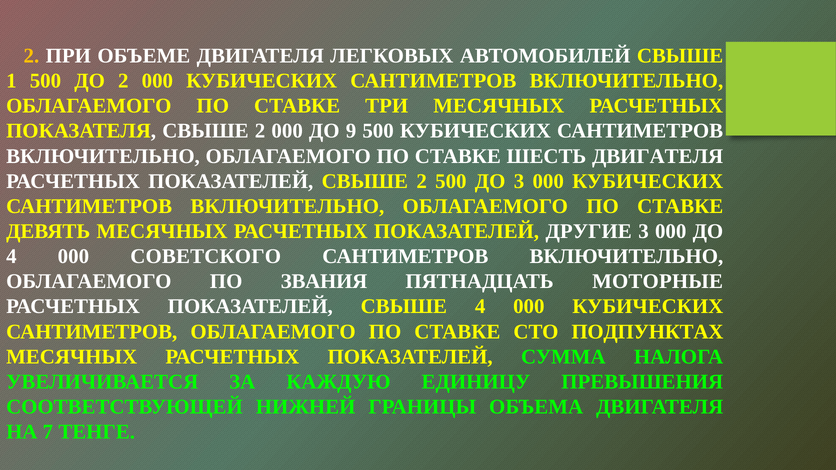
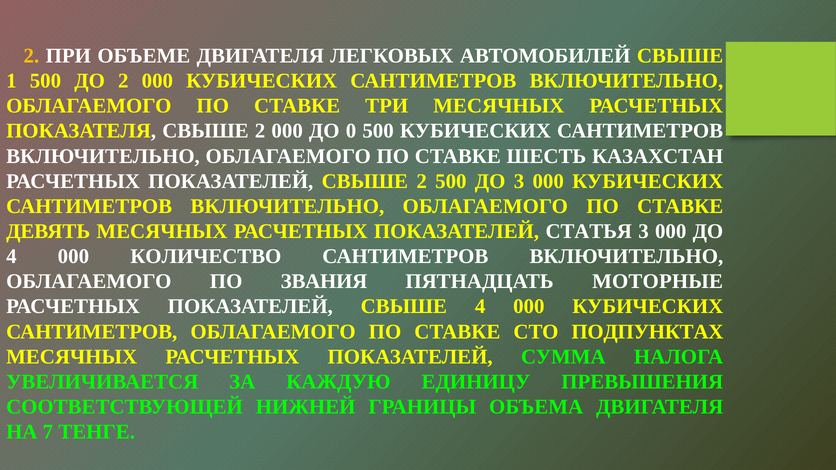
9: 9 -> 0 (351, 131)
ШЕСТЬ ДВИГАТЕЛЯ: ДВИГАТЕЛЯ -> КАЗАХСТАН (658, 156)
ДРУГИЕ: ДРУГИЕ -> СТАТЬЯ (589, 231)
СОВЕТСКОГО: СОВЕТСКОГО -> КОЛИЧЕСТВО (206, 257)
